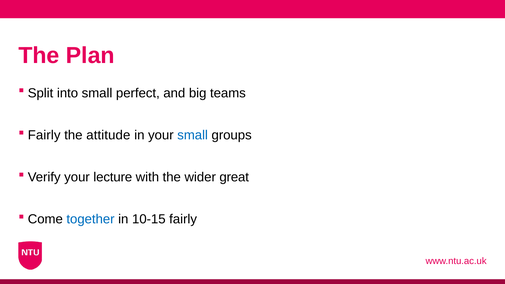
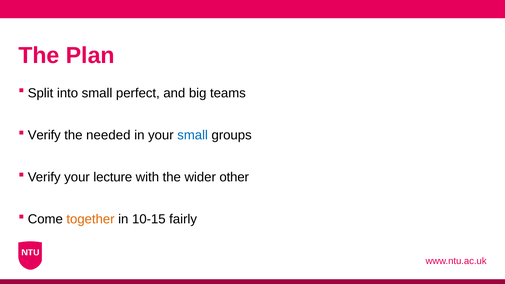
Fairly: Fairly -> Verify (44, 135)
attitude: attitude -> needed (108, 135)
great: great -> other (234, 177)
together colour: blue -> orange (90, 219)
